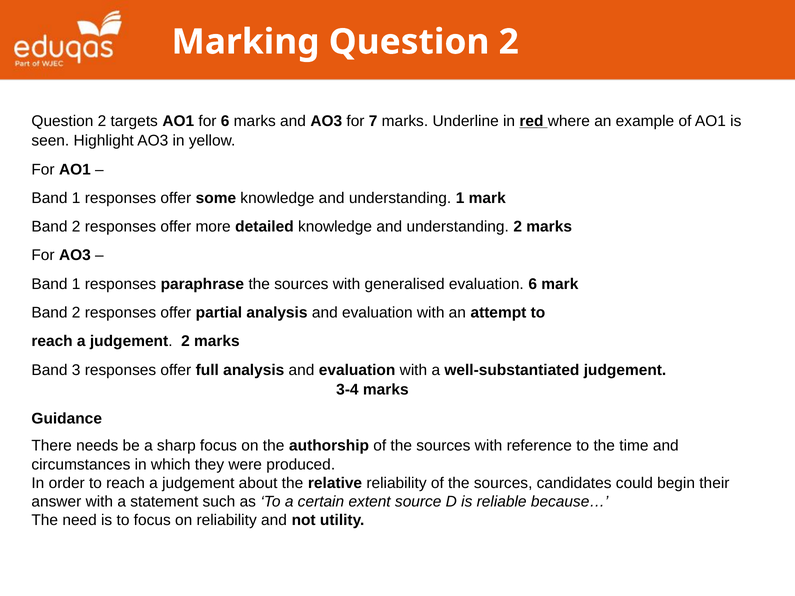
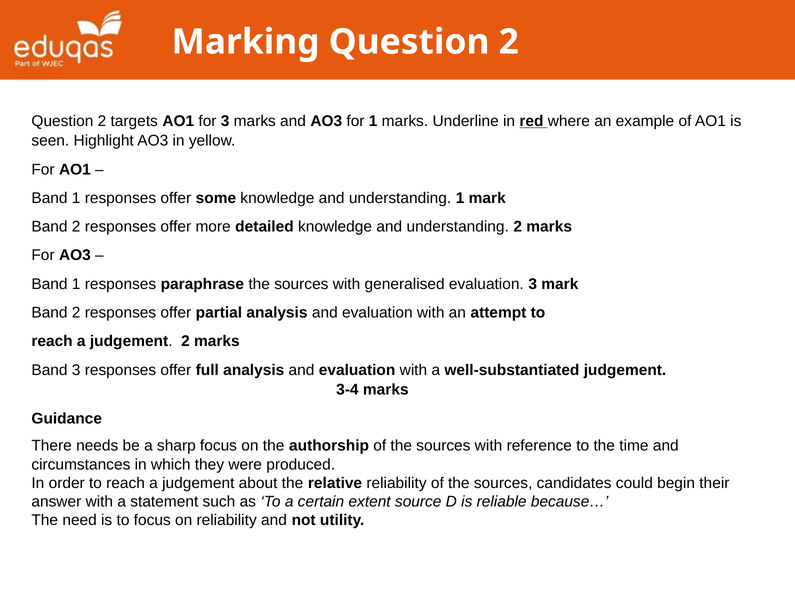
for 6: 6 -> 3 (225, 121)
for 7: 7 -> 1 (373, 121)
evaluation 6: 6 -> 3 (533, 284)
